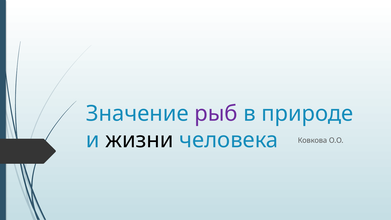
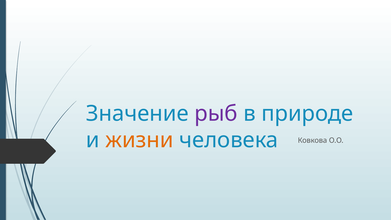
жизни colour: black -> orange (139, 140)
